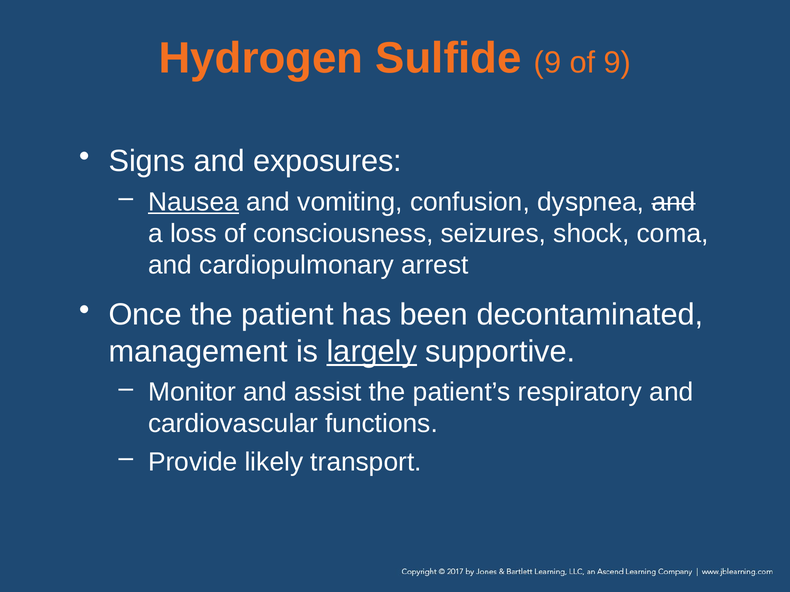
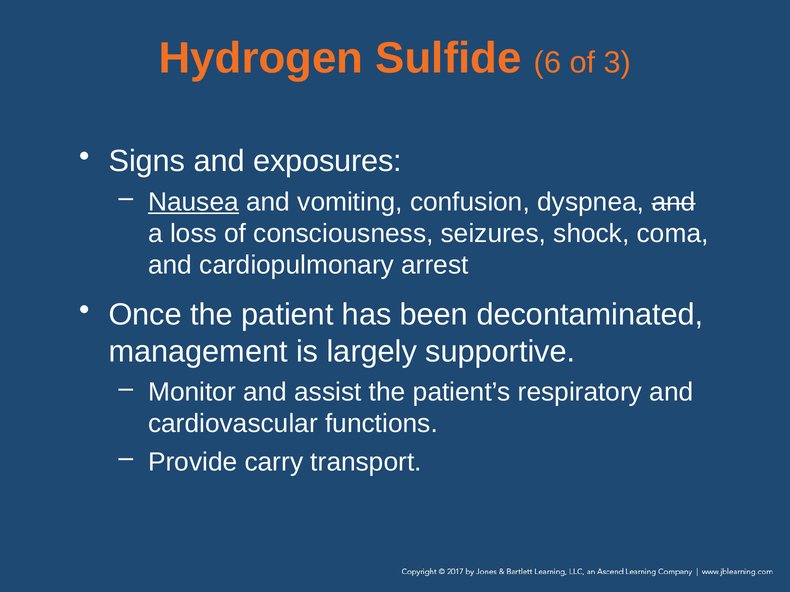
Sulfide 9: 9 -> 6 (548, 63)
of 9: 9 -> 3 (617, 63)
largely underline: present -> none (372, 352)
likely: likely -> carry (274, 462)
